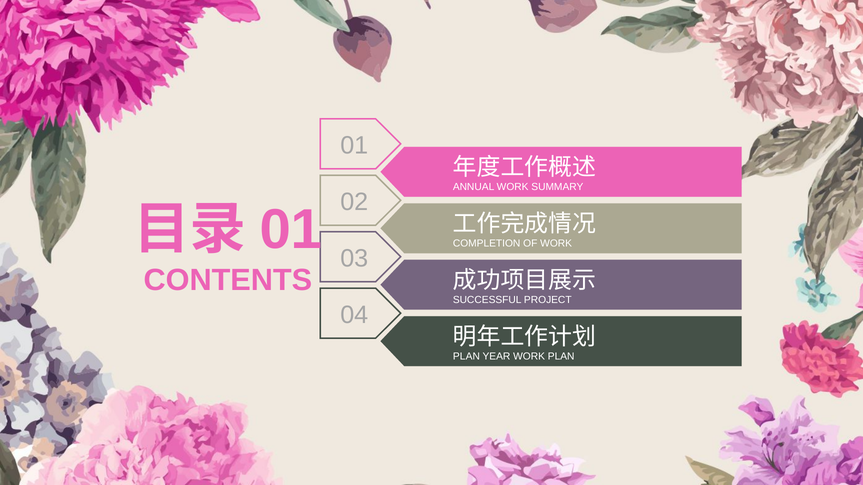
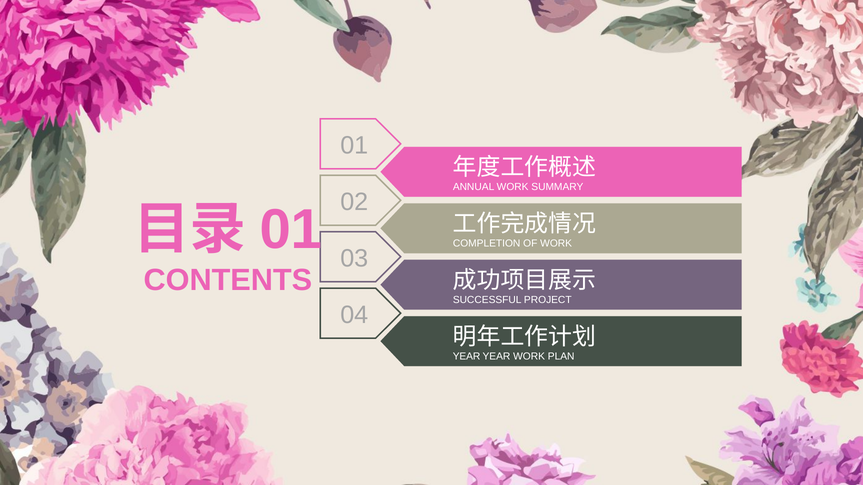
PLAN: PLAN -> YEAR (467, 356)
